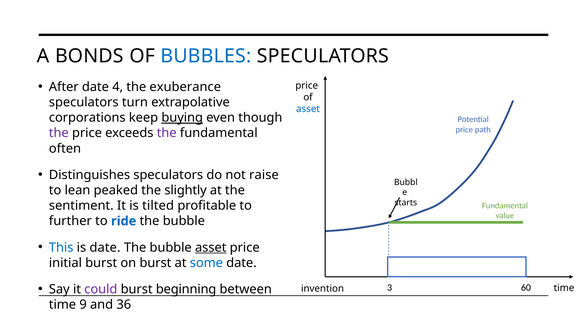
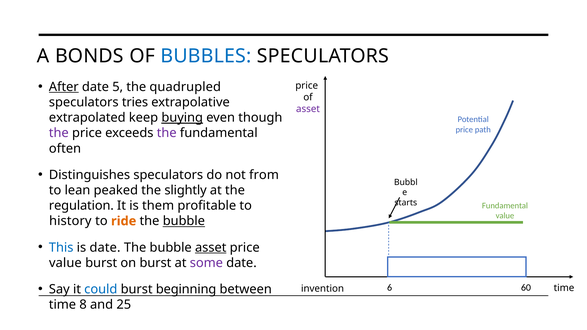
After underline: none -> present (64, 87)
4: 4 -> 5 (118, 87)
exuberance: exuberance -> quadrupled (185, 87)
turn: turn -> tries (135, 102)
asset colour: blue -> purple (308, 109)
corporations: corporations -> extrapolated (87, 118)
raise: raise -> from (264, 175)
sentiment: sentiment -> regulation (81, 206)
tilted: tilted -> them (158, 206)
further: further -> history (70, 221)
ride colour: blue -> orange (124, 221)
bubble underline: none -> present (184, 221)
initial: initial -> value (65, 263)
some colour: blue -> purple (206, 263)
could colour: purple -> blue (101, 289)
3: 3 -> 6 (390, 288)
9: 9 -> 8 (83, 305)
36: 36 -> 25 (124, 305)
